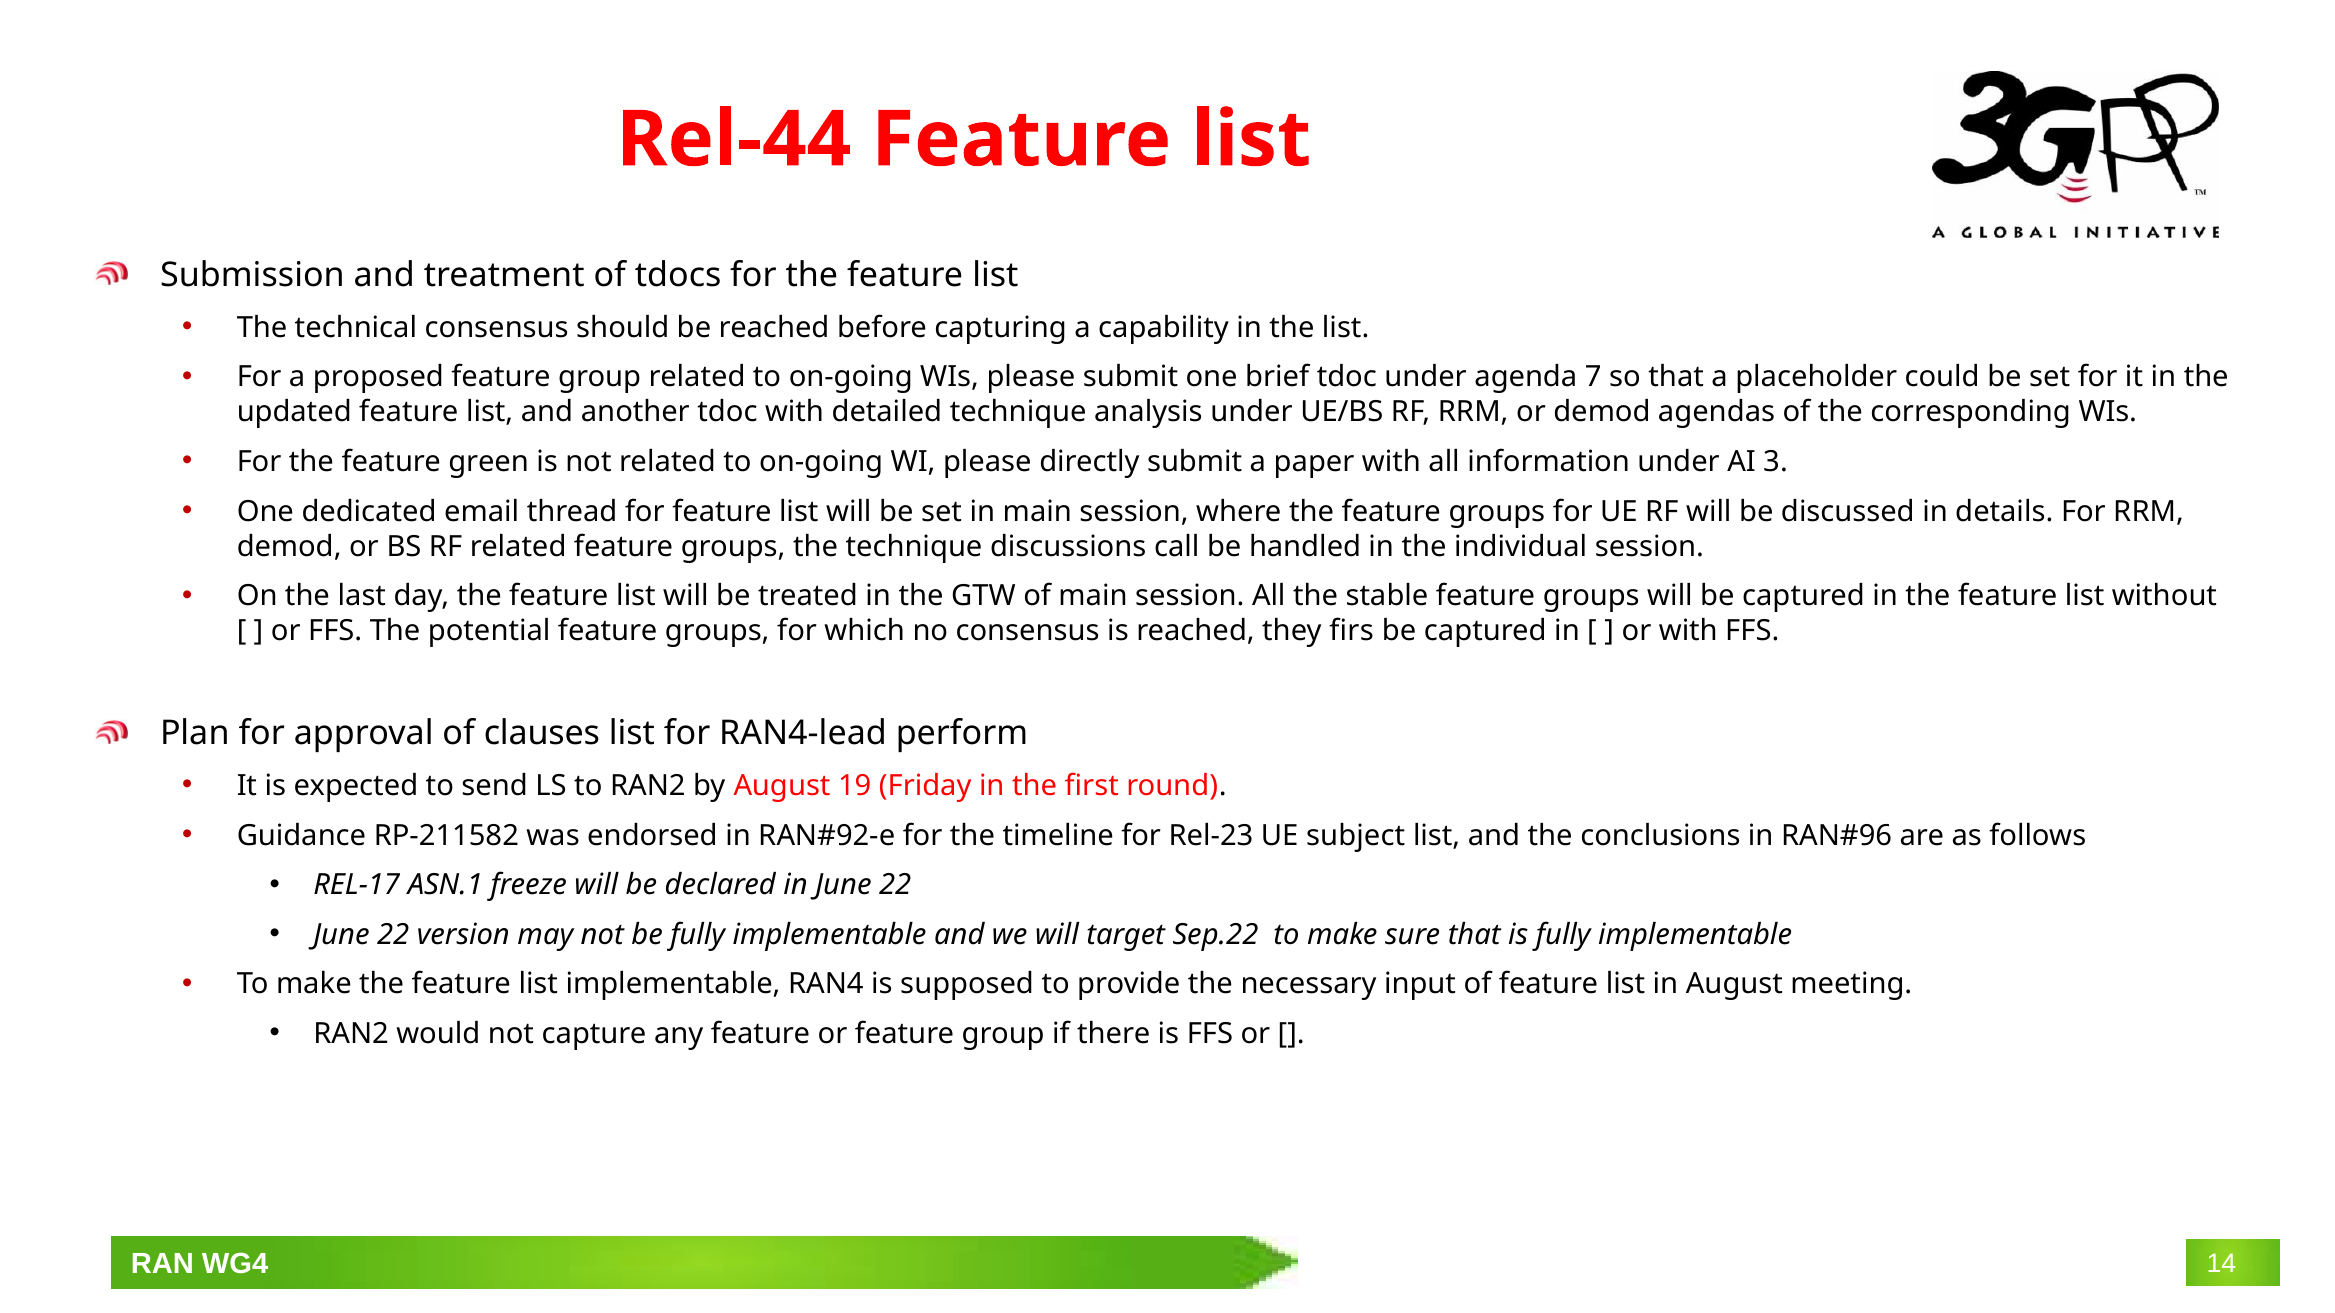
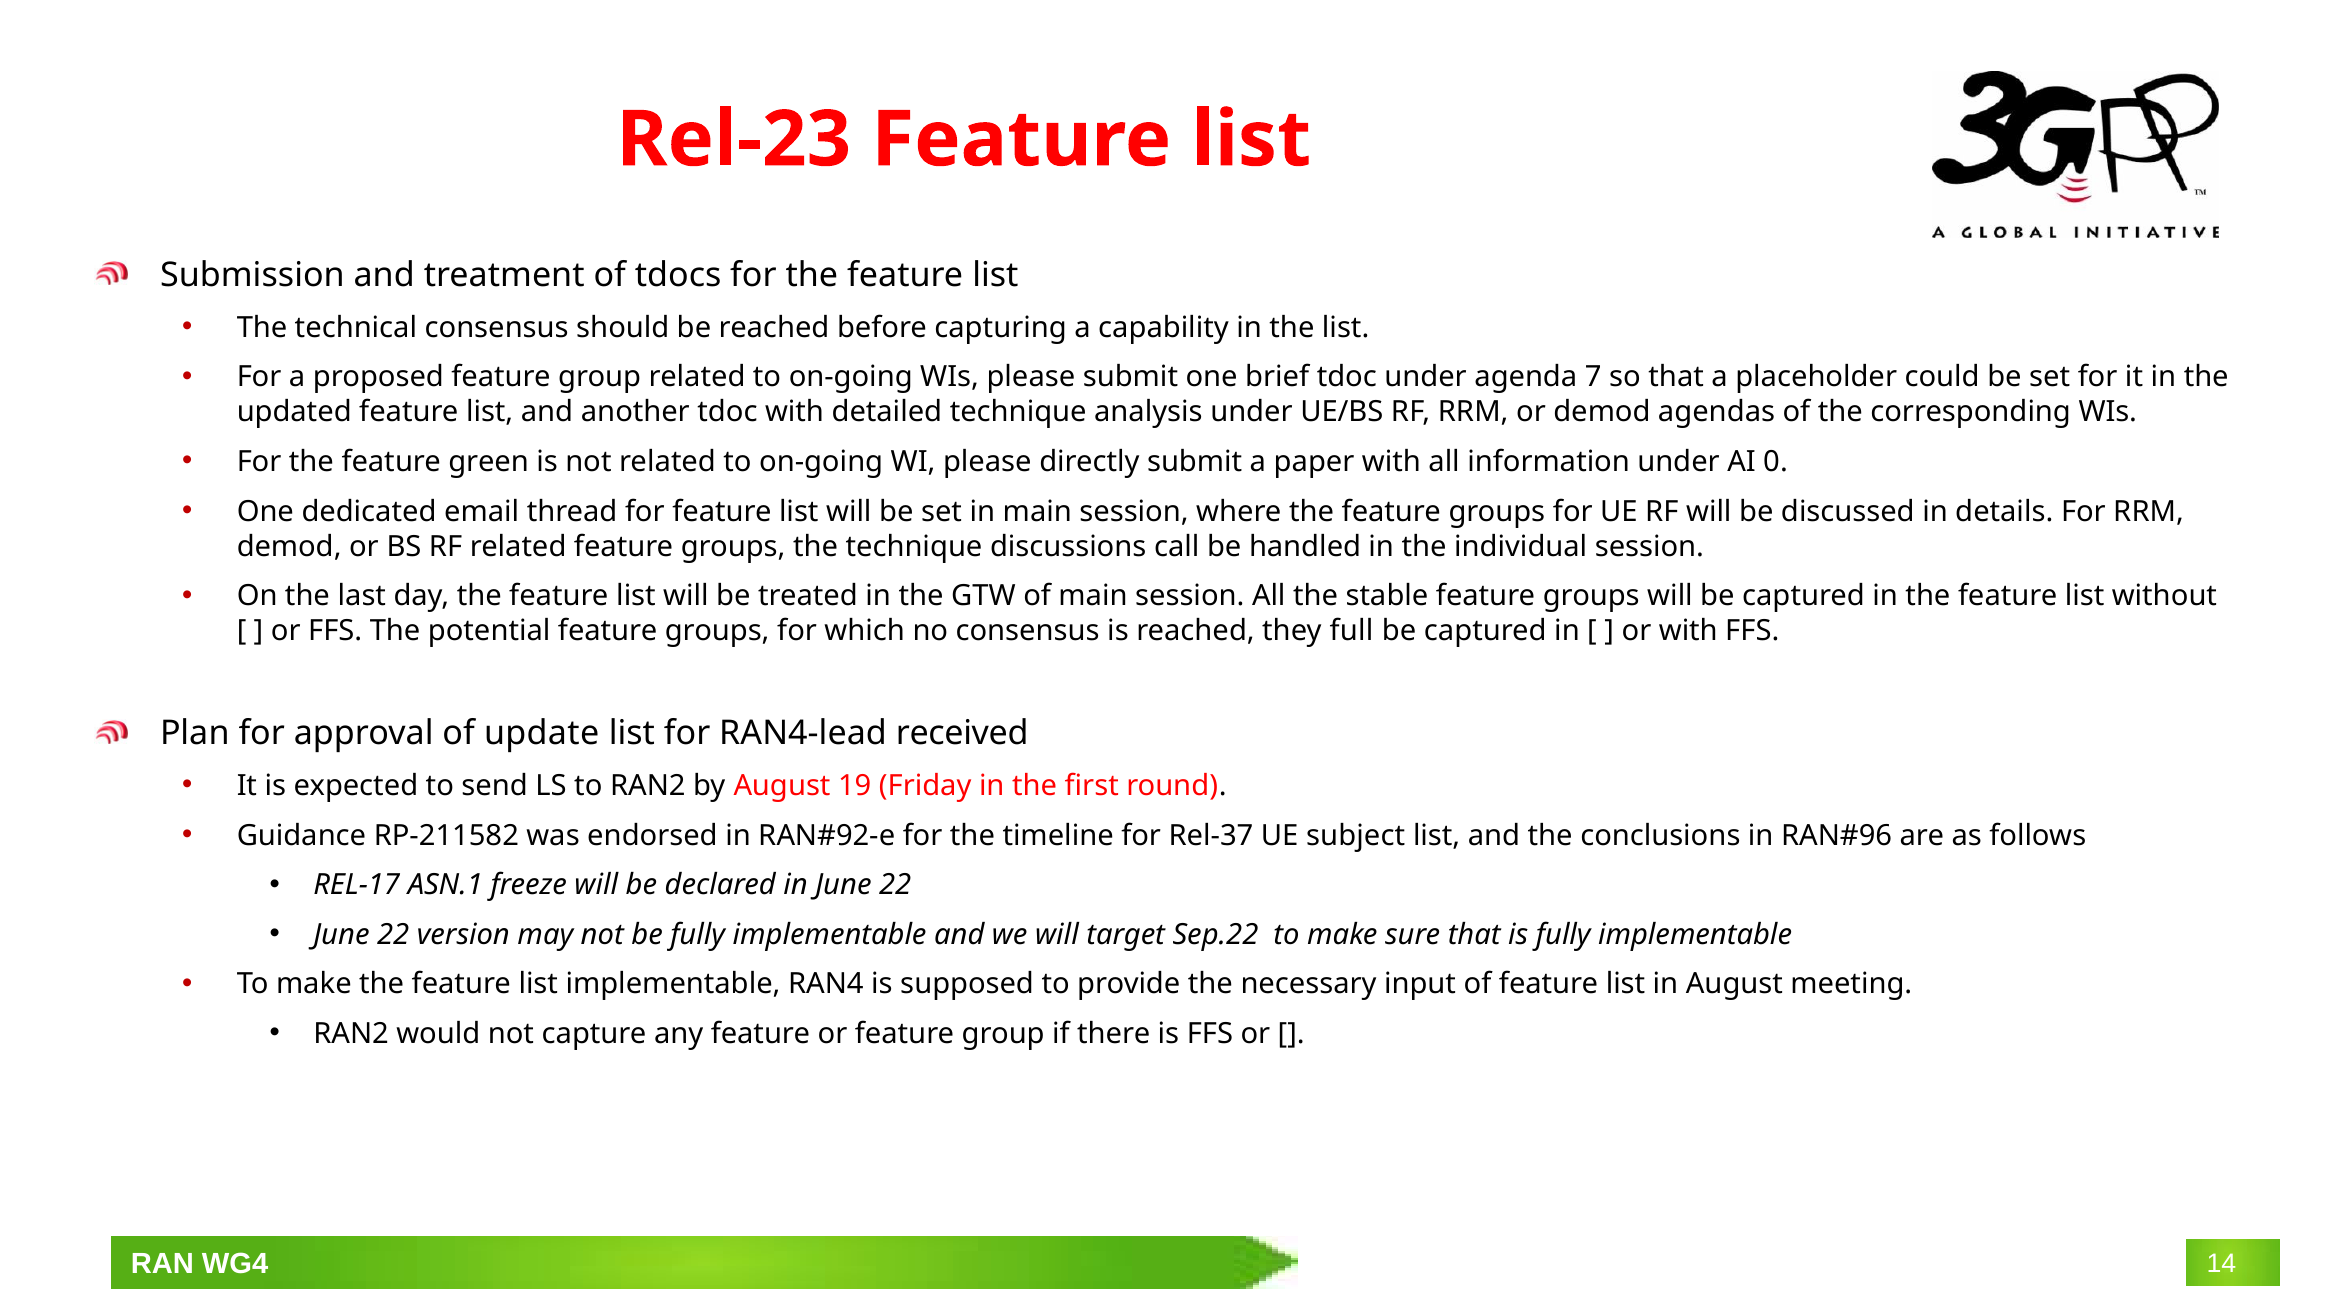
Rel-44: Rel-44 -> Rel-23 (734, 140)
3: 3 -> 0 (1776, 462)
firs: firs -> full (1352, 631)
clauses: clauses -> update (542, 734)
perform: perform -> received (962, 734)
Rel-23: Rel-23 -> Rel-37 (1211, 836)
